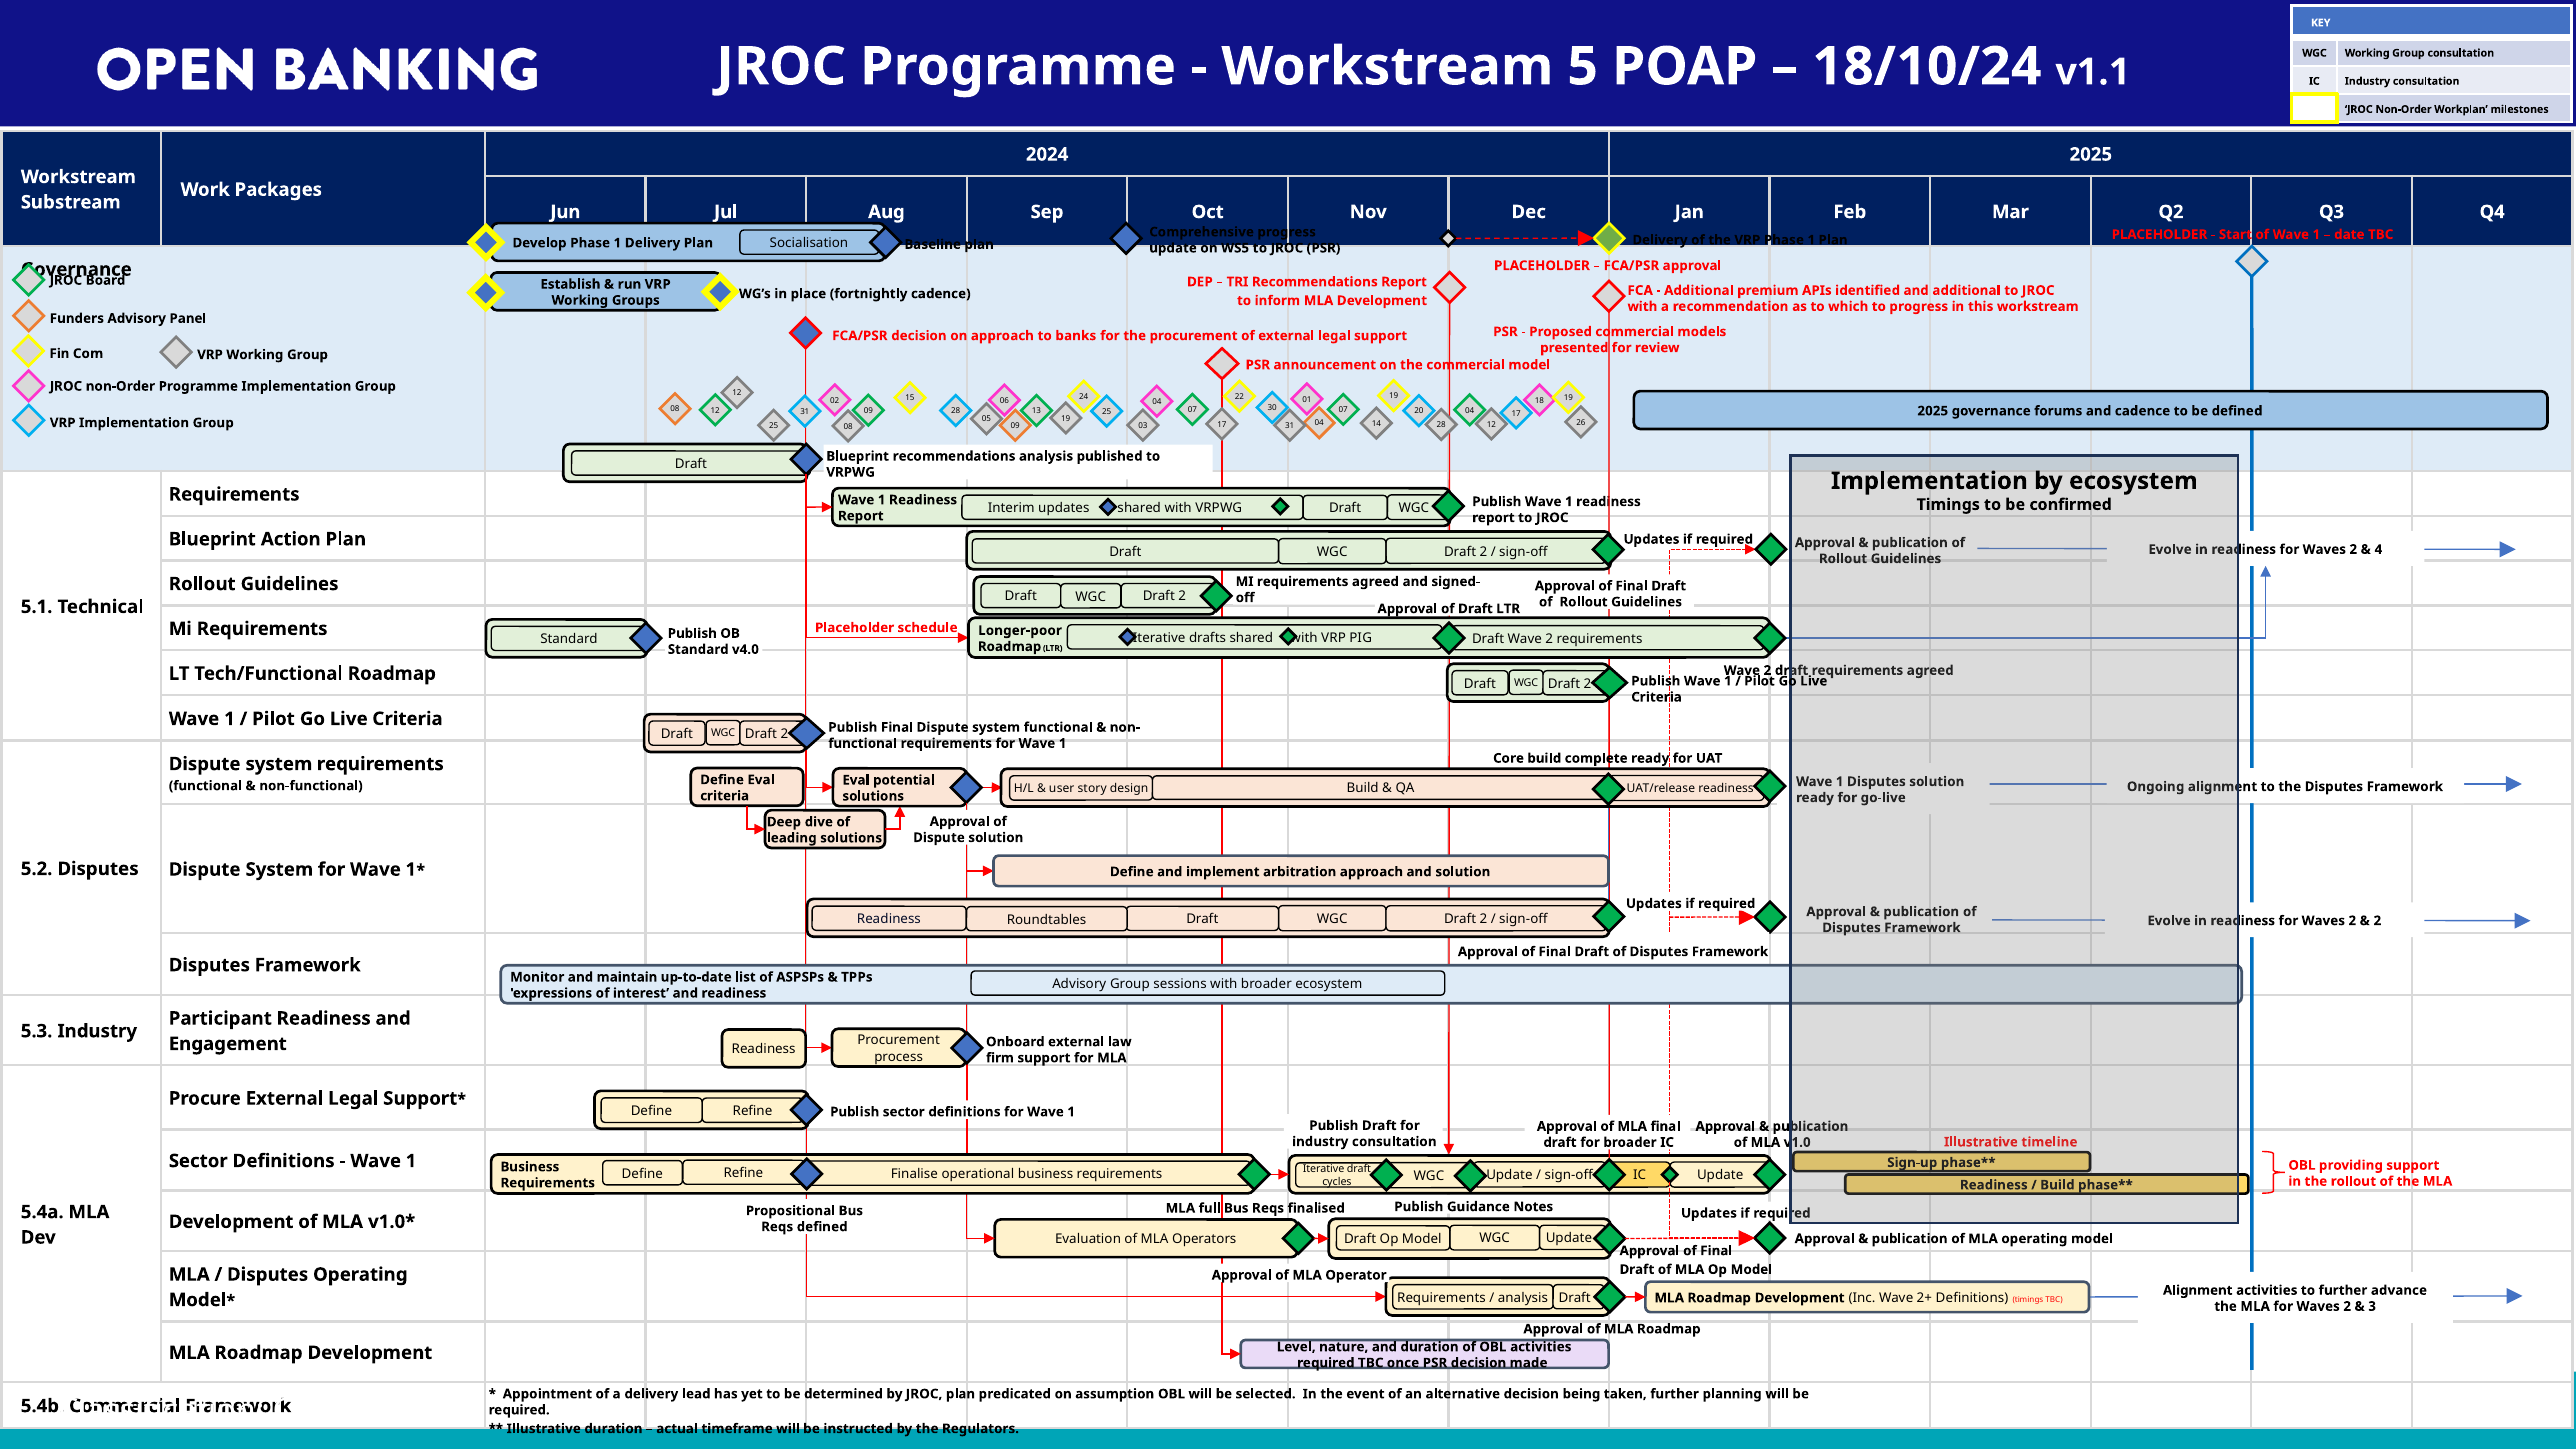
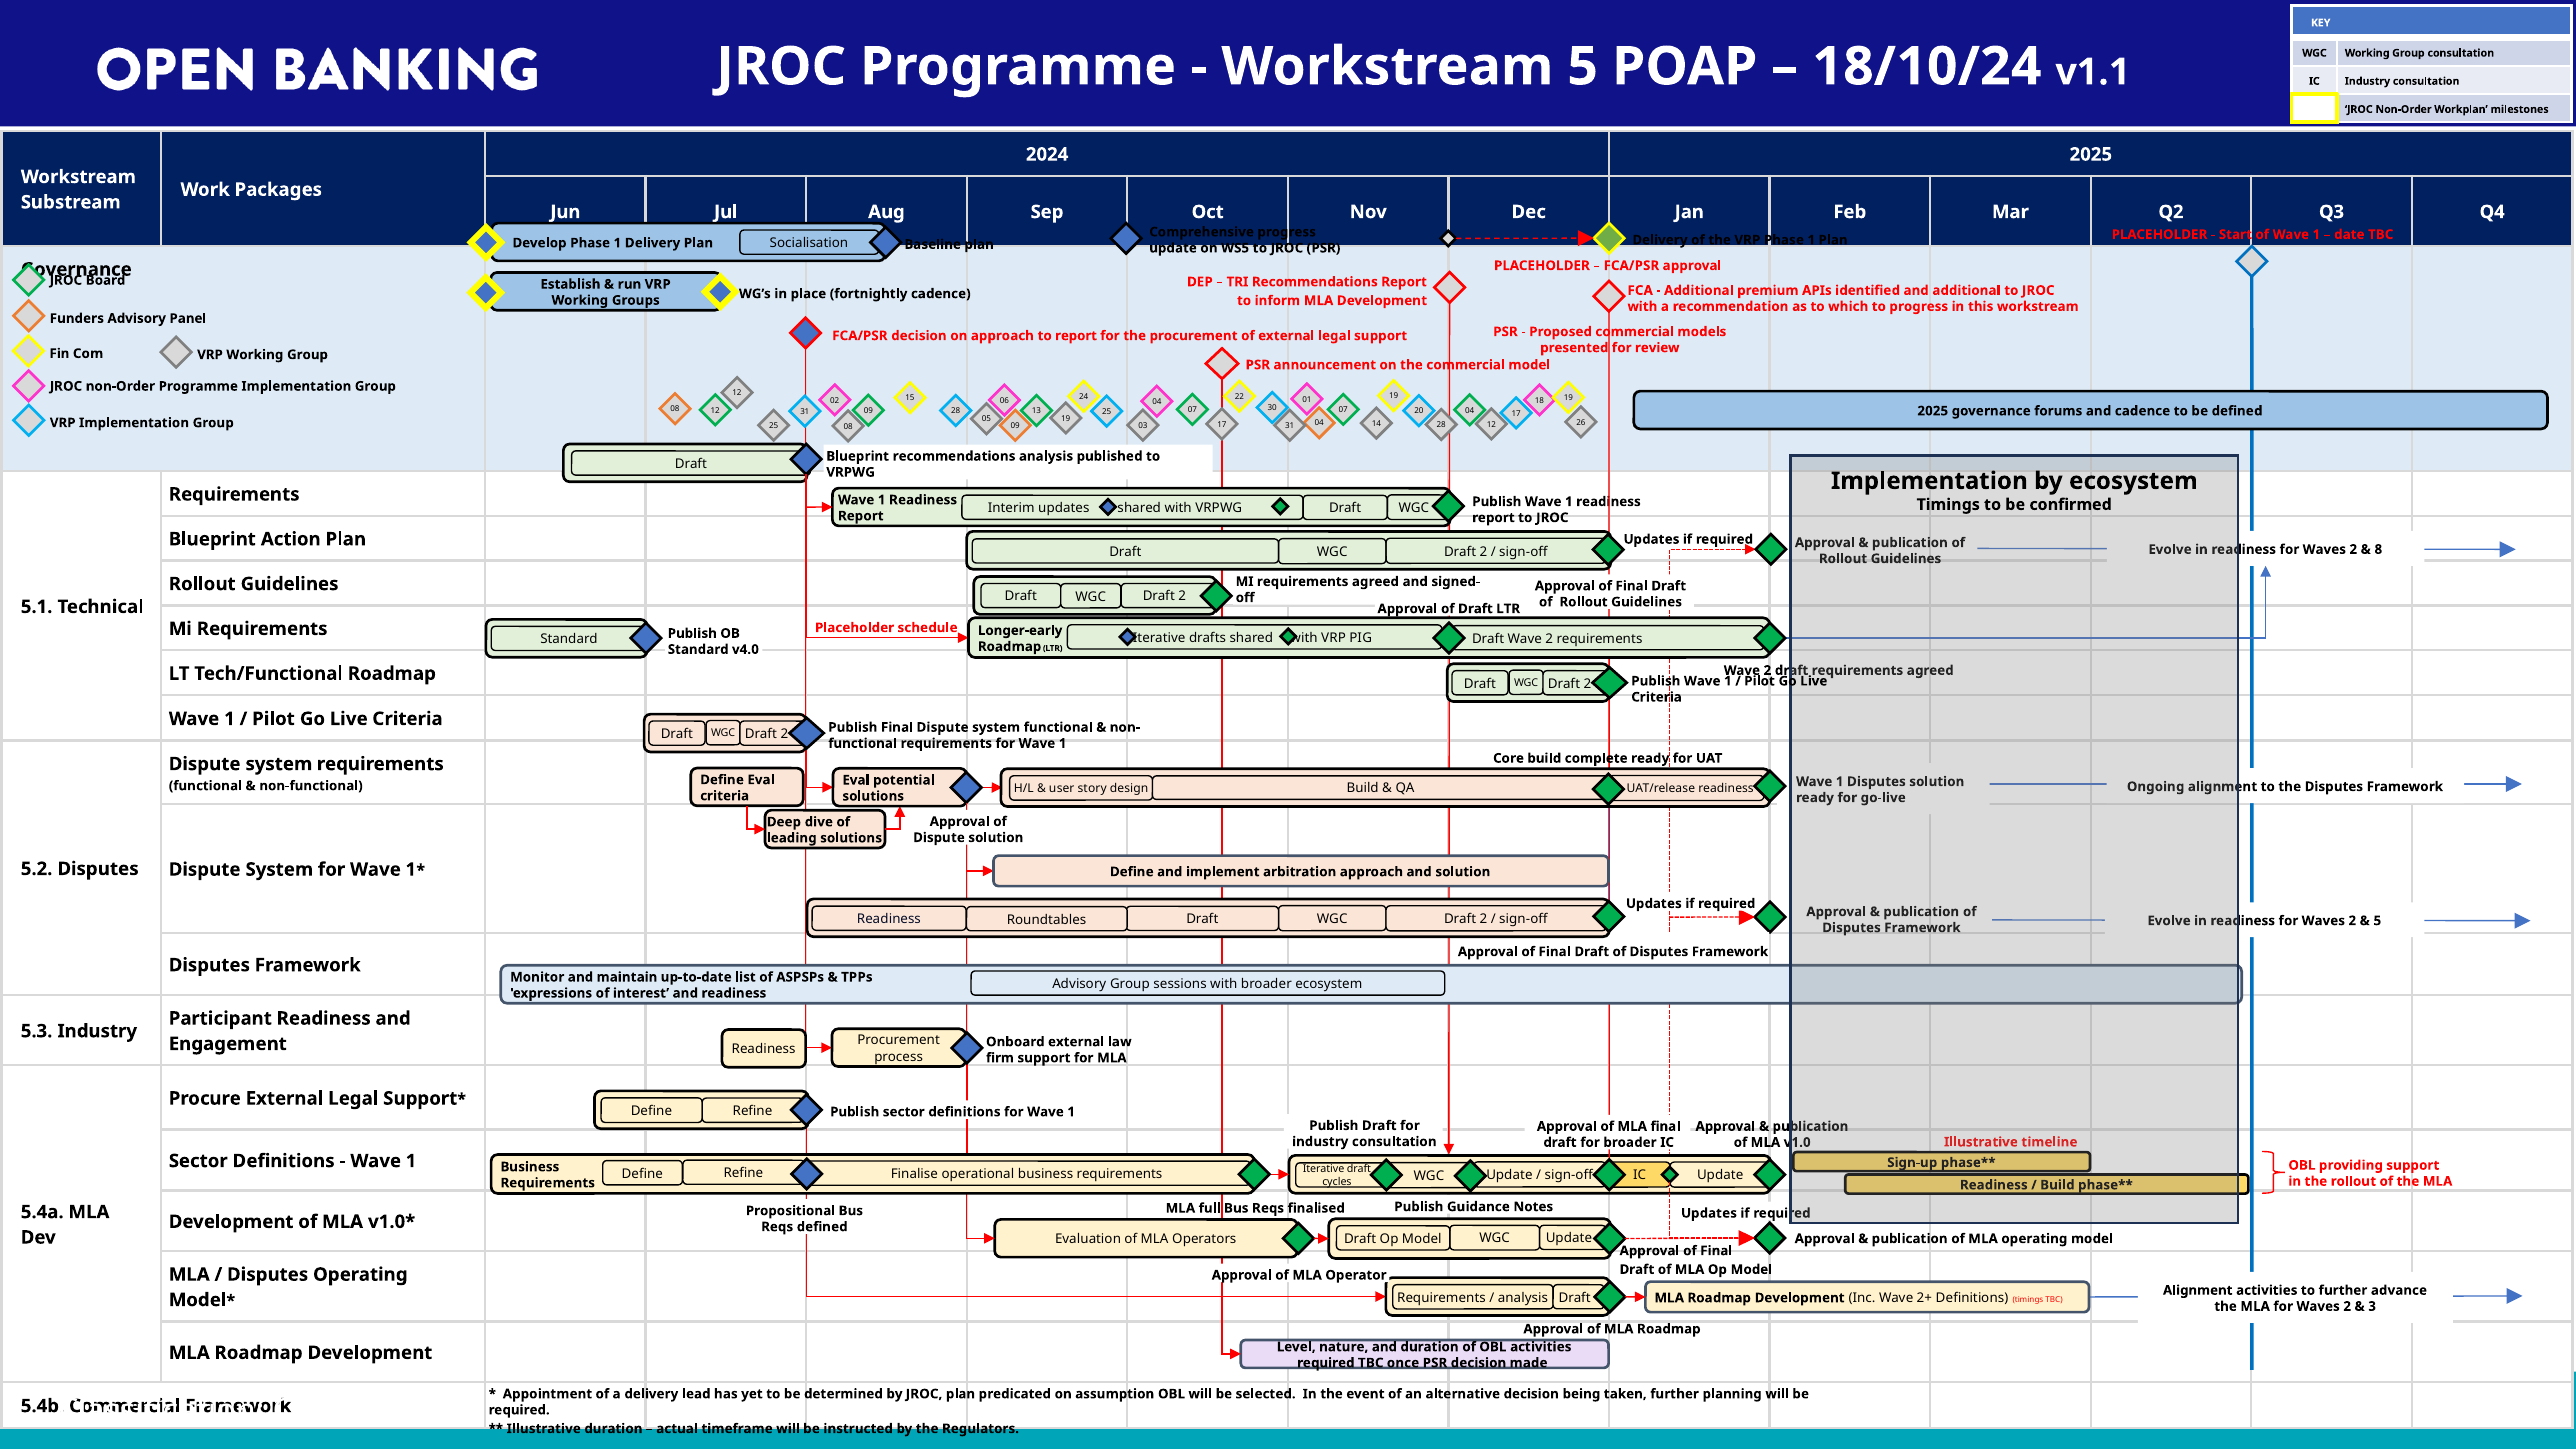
to banks: banks -> report (1076, 336)
4: 4 -> 8 (2378, 549)
Longer-poor: Longer-poor -> Longer-early (1020, 630)
2: 2 -> 5 (2377, 921)
